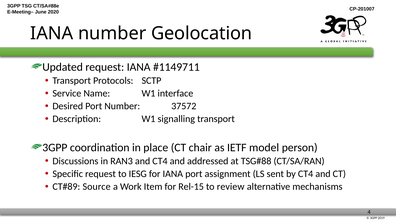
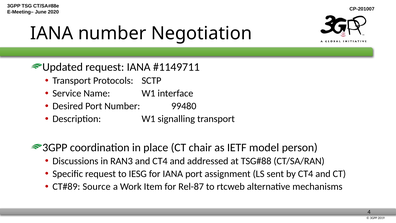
Geolocation: Geolocation -> Negotiation (202, 33)
37572: 37572 -> 99480 (184, 106)
Rel-15: Rel-15 -> Rel-87 (191, 186)
review: review -> rtcweb (231, 186)
